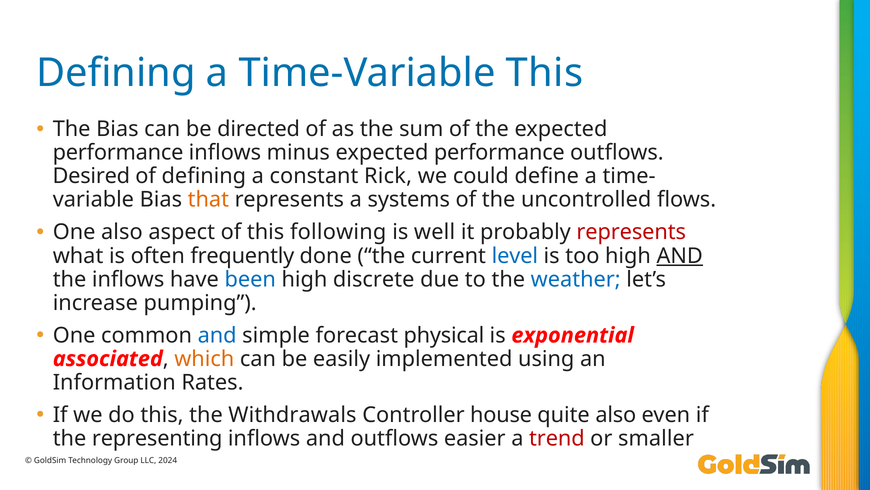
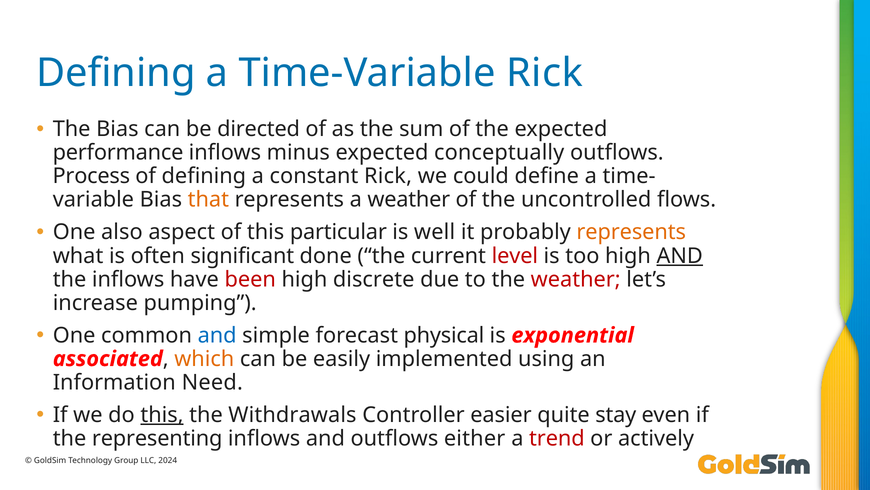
Time-Variable This: This -> Rick (545, 73)
minus expected performance: performance -> conceptually (499, 153)
Desired: Desired -> Process (91, 176)
a systems: systems -> weather (409, 199)
following: following -> particular (338, 232)
represents colour: red -> orange (631, 232)
frequently: frequently -> significant (242, 255)
level colour: blue -> red (515, 255)
been colour: blue -> red (250, 279)
weather colour: blue -> red (576, 279)
Rates: Rates -> Need (212, 382)
this underline: none -> present (162, 415)
house: house -> easier (501, 415)
quite also: also -> stay (616, 415)
easier: easier -> either (475, 438)
smaller: smaller -> actively (656, 438)
